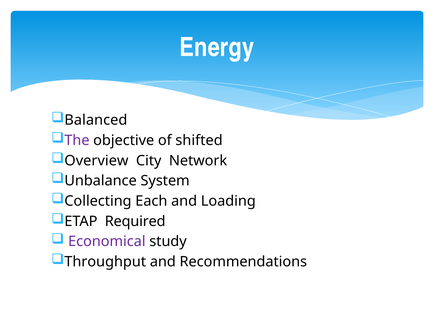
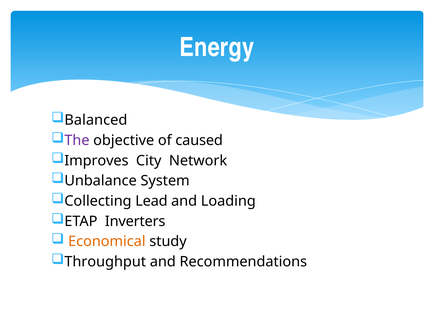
shifted: shifted -> caused (199, 141)
Overview: Overview -> Improves (96, 161)
Each: Each -> Lead (151, 201)
Required: Required -> Inverters (135, 222)
Economical colour: purple -> orange (107, 242)
